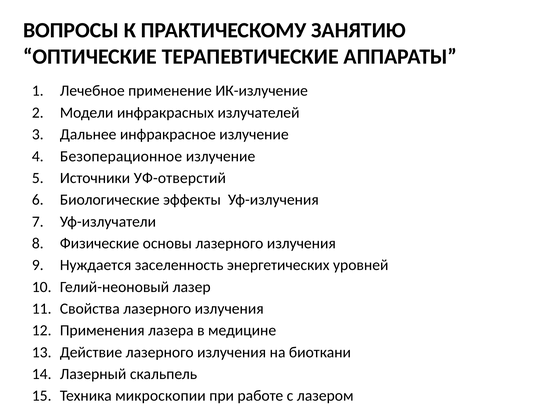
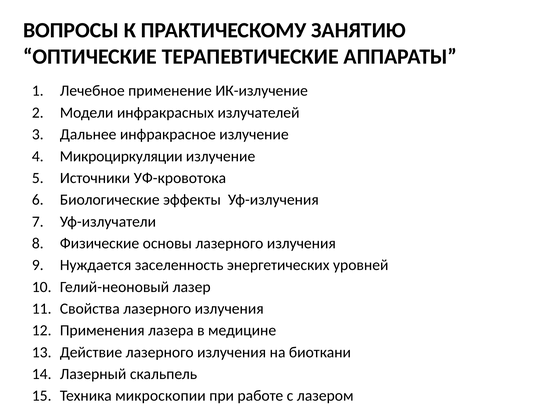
Безоперационное: Безоперационное -> Микроциркуляции (121, 156)
УФ-отверстий: УФ-отверстий -> УФ-кровотока (180, 178)
